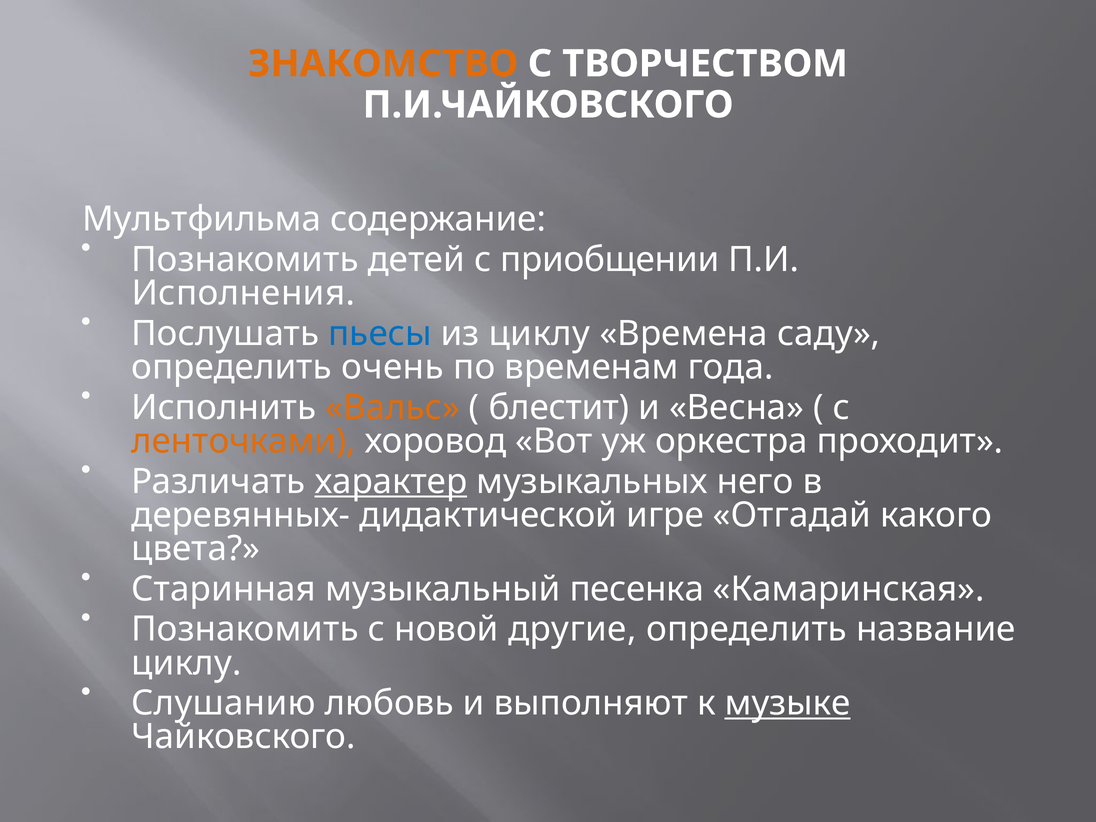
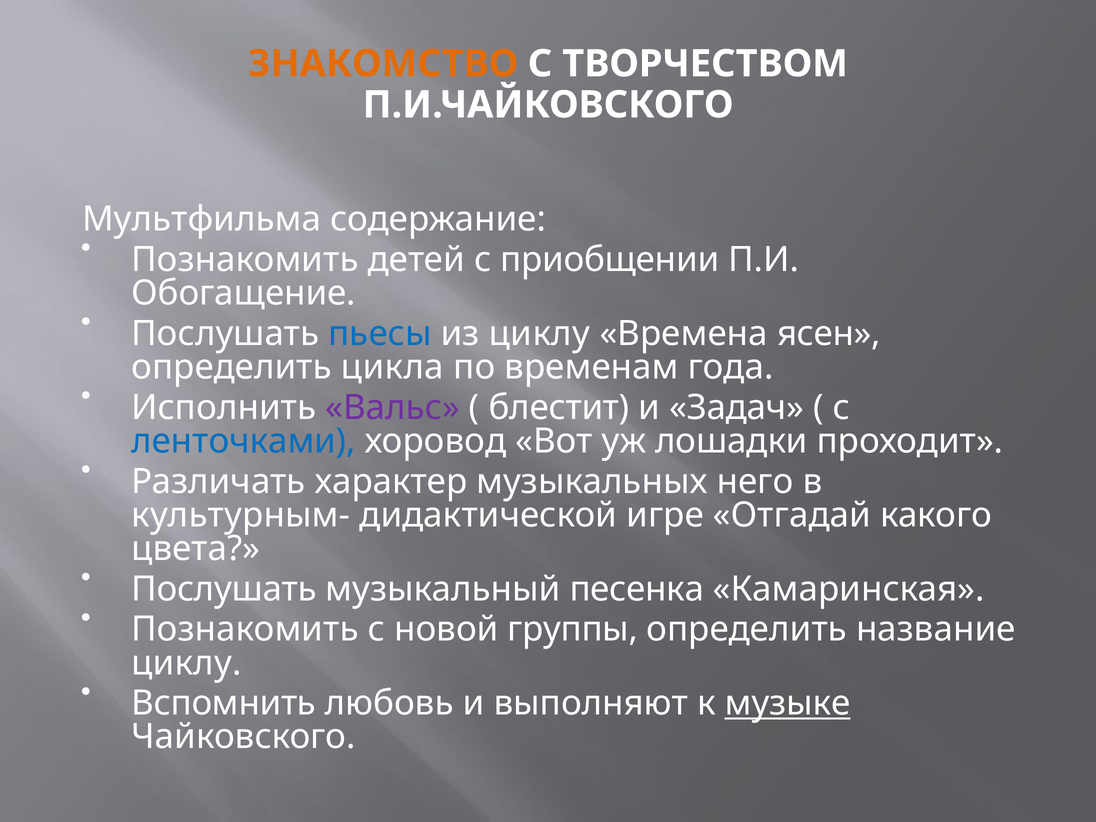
Исполнения: Исполнения -> Обогащение (244, 293)
саду: саду -> ясен (829, 334)
очень: очень -> цикла (392, 367)
Вальс colour: orange -> purple (393, 408)
Весна: Весна -> Задач (737, 408)
ленточками colour: orange -> blue (244, 441)
оркестра: оркестра -> лошадки (731, 441)
характер underline: present -> none (391, 481)
деревянных-: деревянных- -> культурным- (241, 515)
Старинная: Старинная -> Послушать (224, 589)
другие: другие -> группы (573, 629)
Слушанию: Слушанию -> Вспомнить (224, 703)
